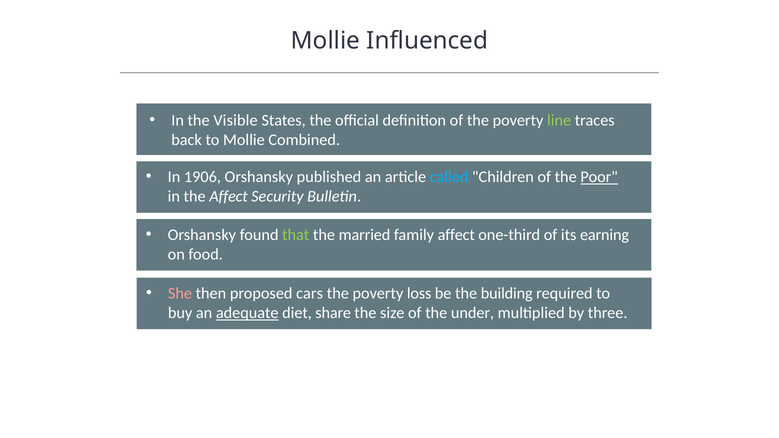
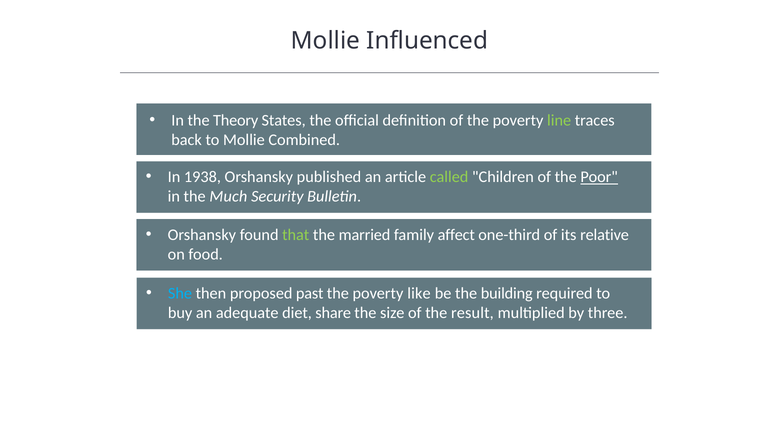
Visible: Visible -> Theory (236, 120)
1906: 1906 -> 1938 (202, 177)
called colour: light blue -> light green (449, 177)
the Affect: Affect -> Much (228, 197)
earning: earning -> relative (605, 235)
She colour: pink -> light blue (180, 294)
cars: cars -> past (310, 294)
loss: loss -> like (419, 294)
adequate underline: present -> none (247, 313)
under: under -> result (472, 313)
